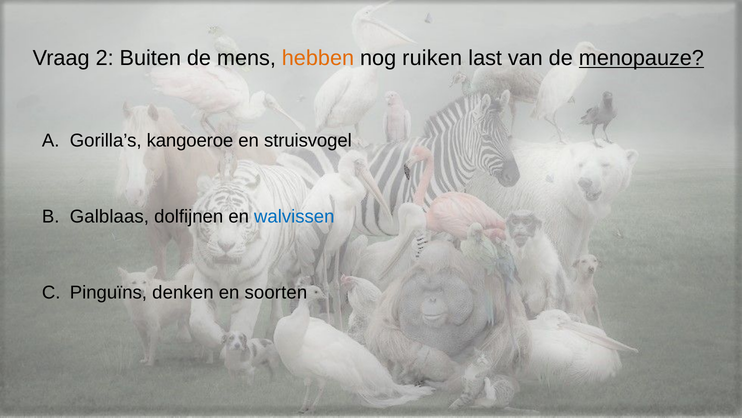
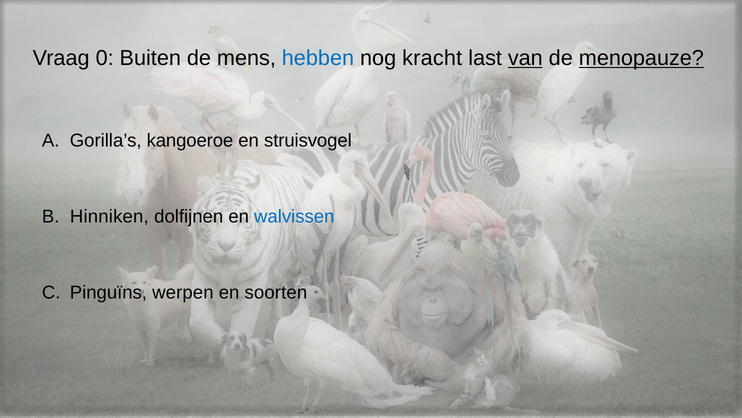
2: 2 -> 0 (105, 58)
hebben colour: orange -> blue (318, 58)
ruiken: ruiken -> kracht (432, 58)
van underline: none -> present (525, 58)
Galblaas: Galblaas -> Hinniken (109, 216)
denken: denken -> werpen (183, 292)
